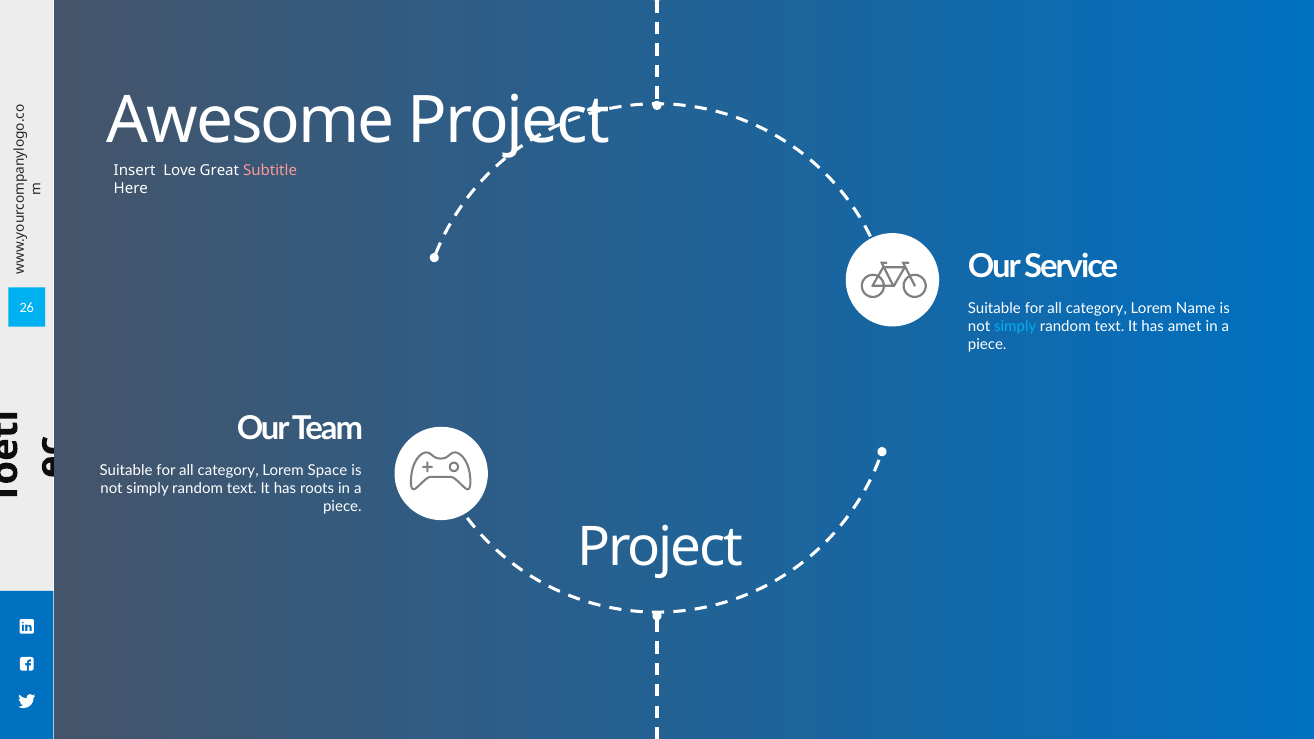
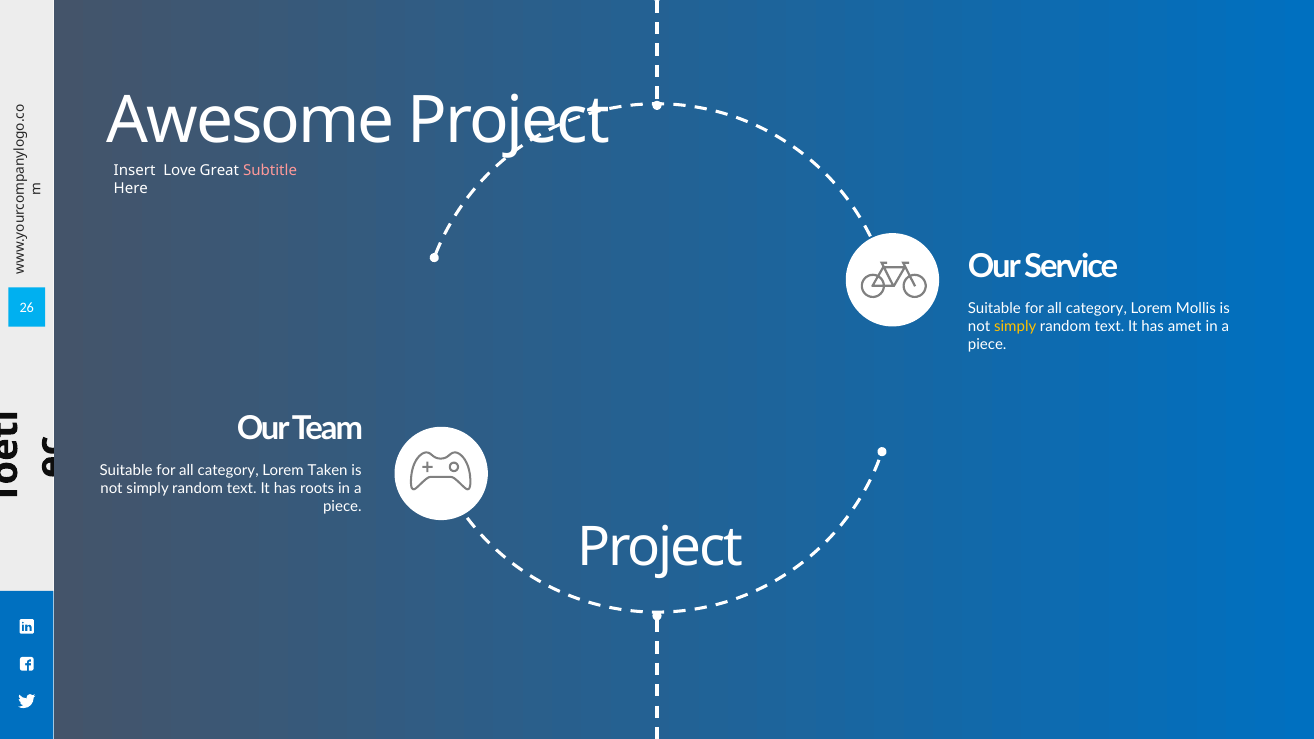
Name: Name -> Mollis (1196, 308)
simply colour: light blue -> yellow (1015, 326)
Space: Space -> Taken (328, 471)
